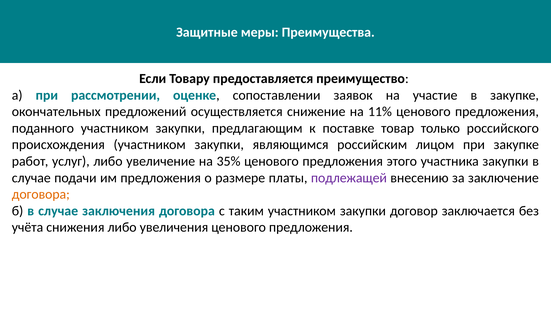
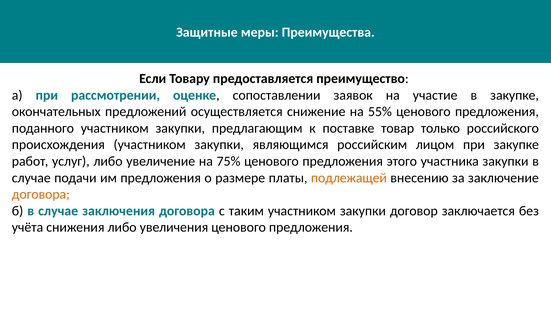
11%: 11% -> 55% (380, 112)
35%: 35% -> 75% (229, 161)
подлежащей colour: purple -> orange (349, 178)
